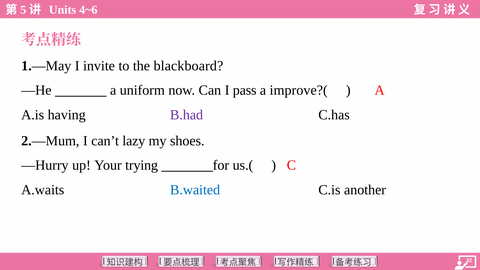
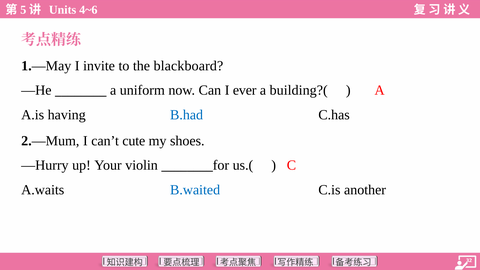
pass: pass -> ever (245, 90)
improve?(: improve?( -> building?( (299, 90)
B.had colour: purple -> blue (187, 115)
lazy: lazy -> cute (134, 141)
trying: trying -> violin (142, 165)
